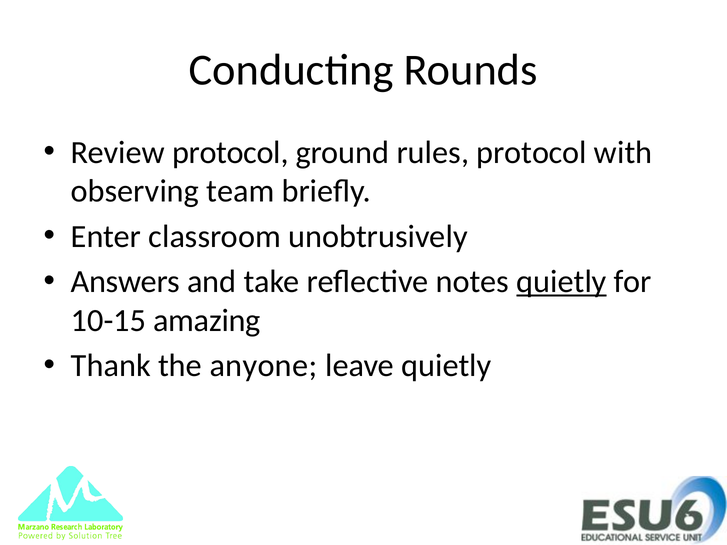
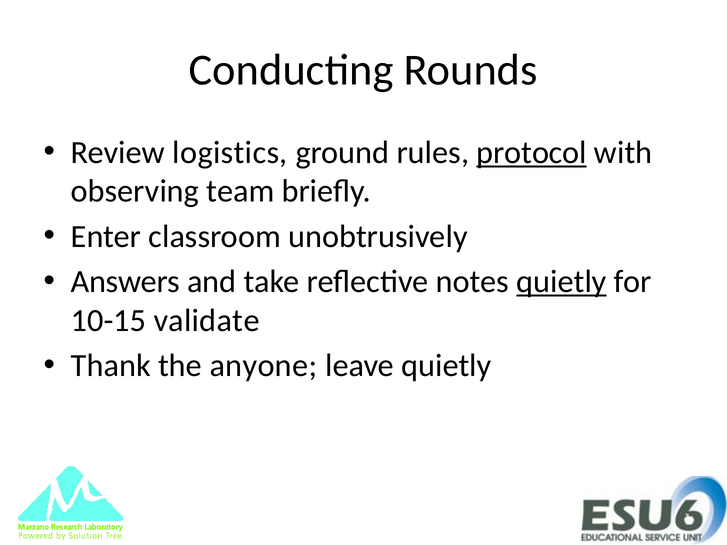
Review protocol: protocol -> logistics (230, 153)
protocol underline: none -> present (532, 153)
amazing: amazing -> validate (207, 321)
